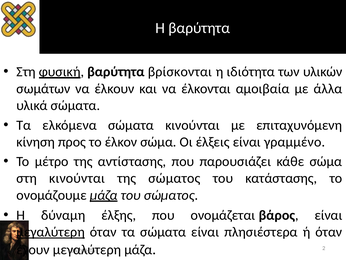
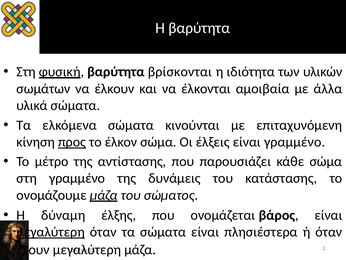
προς underline: none -> present (72, 142)
στη κινούνται: κινούνται -> γραμμένο (77, 178)
της σώματος: σώματος -> δυνάμεις (174, 178)
